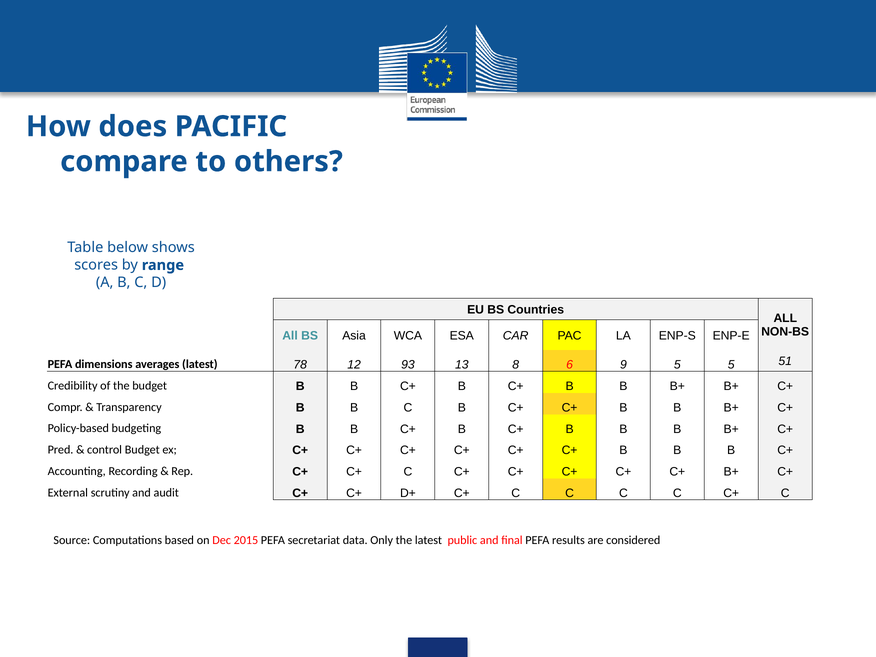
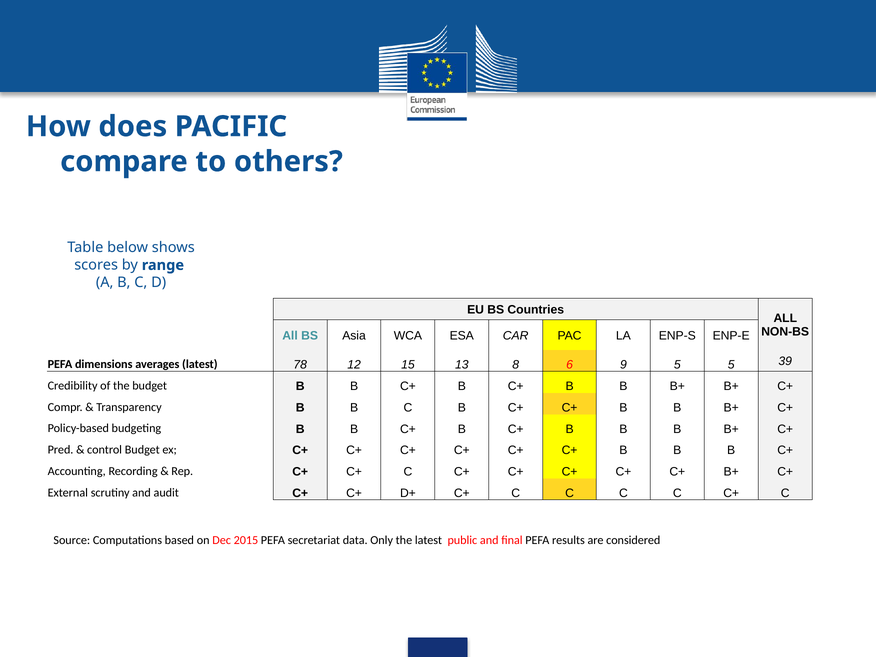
93: 93 -> 15 (408, 365)
51: 51 -> 39 (785, 361)
